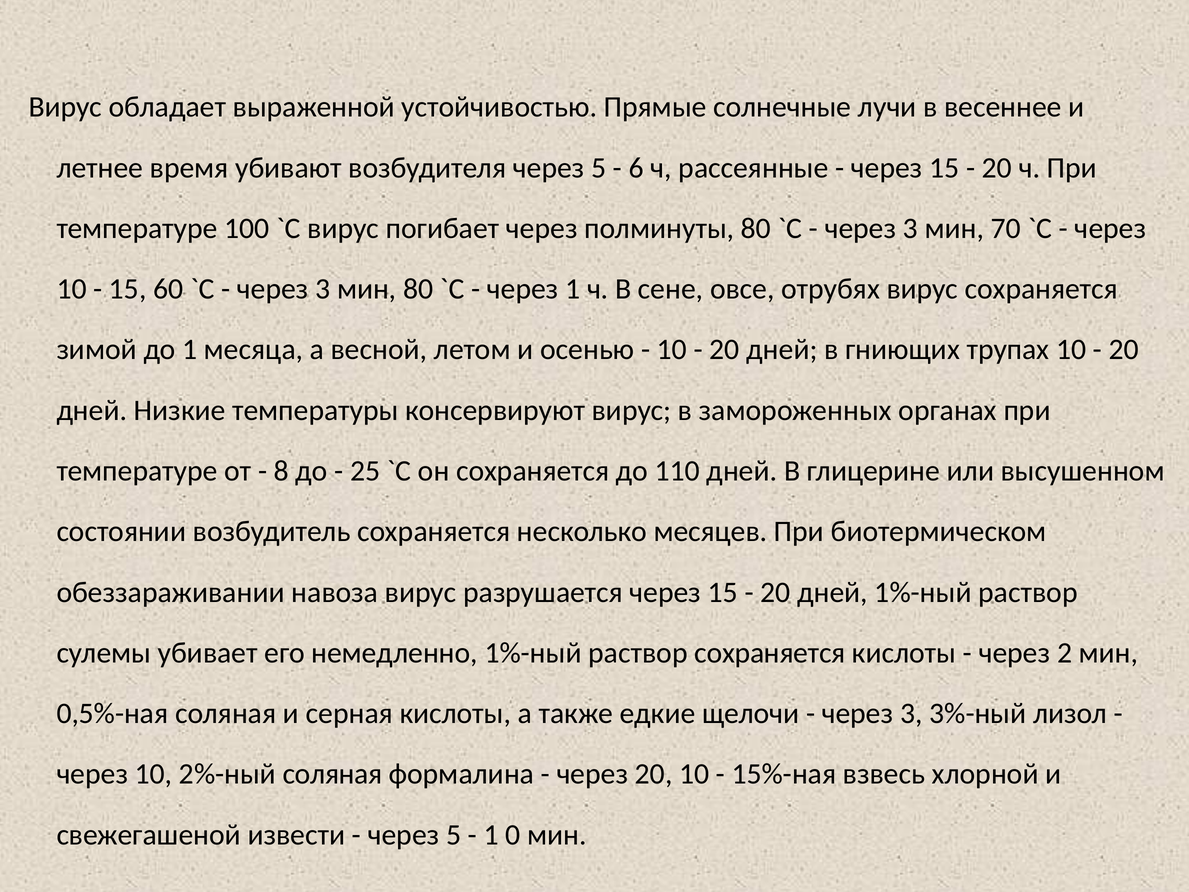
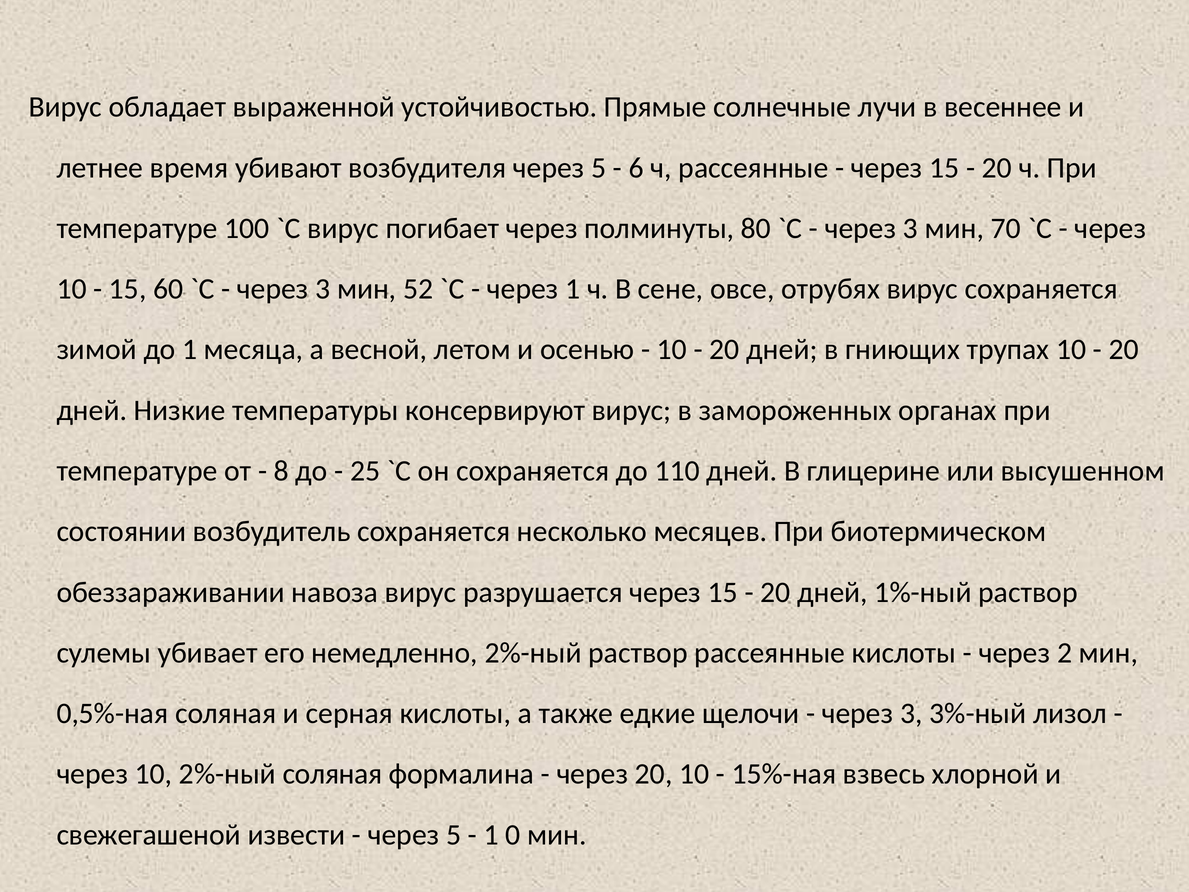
мин 80: 80 -> 52 (418, 289)
немедленно 1%-ный: 1%-ный -> 2%-ный (533, 653)
раствор сохраняется: сохраняется -> рассеянные (770, 653)
